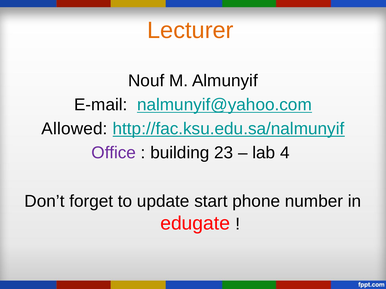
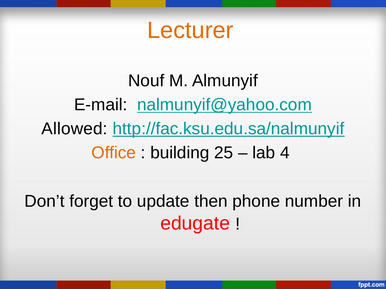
Office colour: purple -> orange (114, 153)
23: 23 -> 25 (224, 153)
start: start -> then (211, 202)
